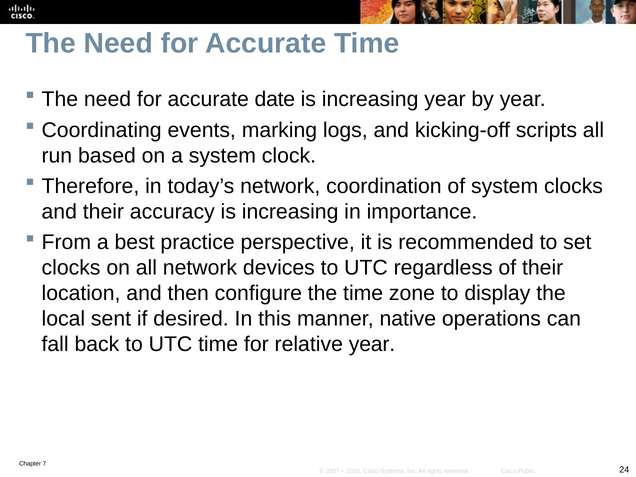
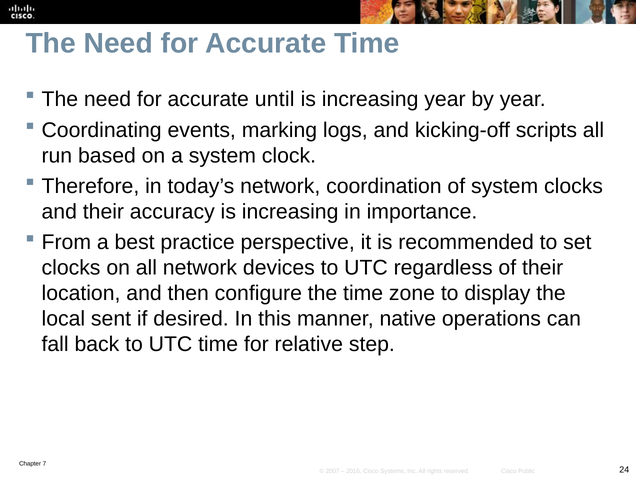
date: date -> until (275, 99)
relative year: year -> step (372, 344)
